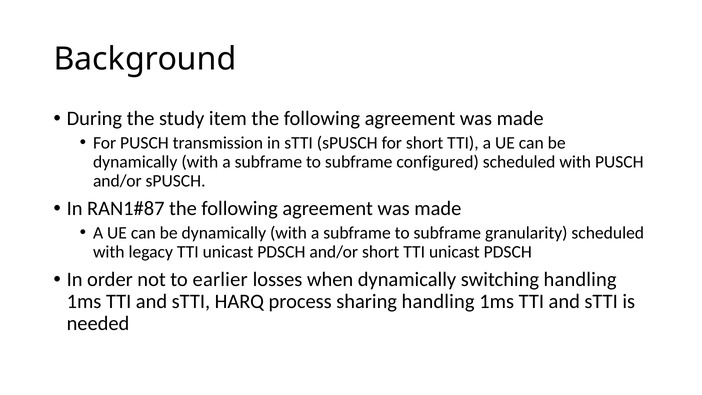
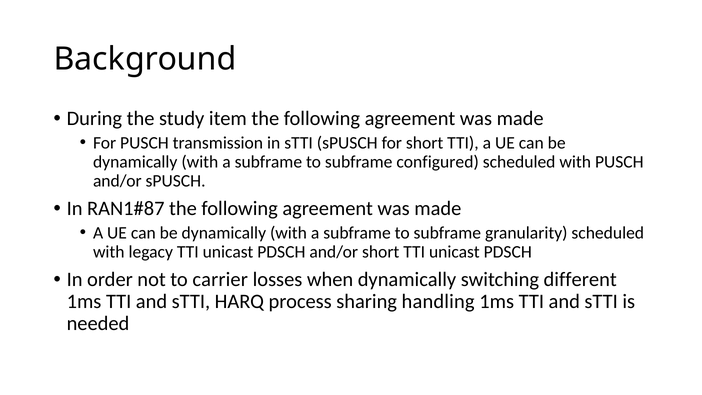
earlier: earlier -> carrier (220, 279)
switching handling: handling -> different (580, 279)
